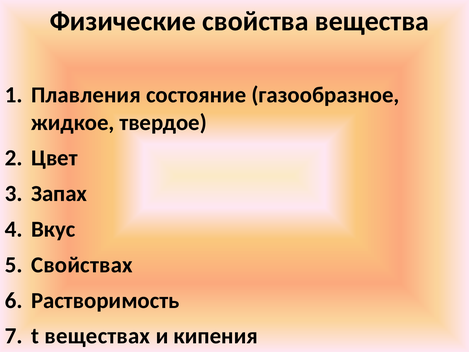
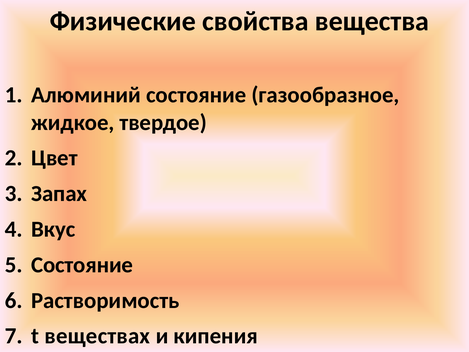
Плавления: Плавления -> Алюминий (86, 95)
Свойствах: Свойствах -> Состояние (82, 265)
